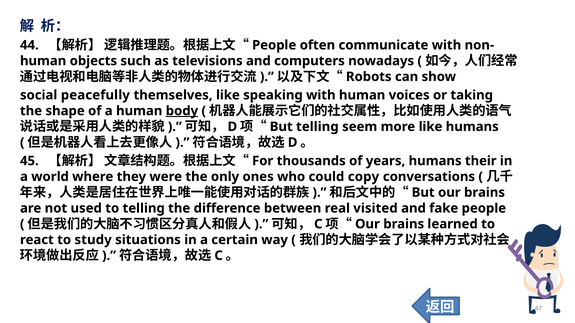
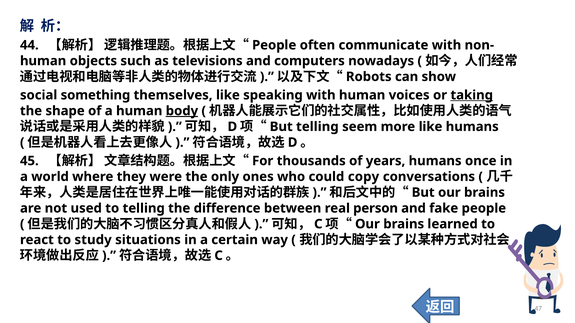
peacefully: peacefully -> something (95, 95)
taking underline: none -> present (472, 95)
their: their -> once (481, 161)
visited: visited -> person (376, 208)
